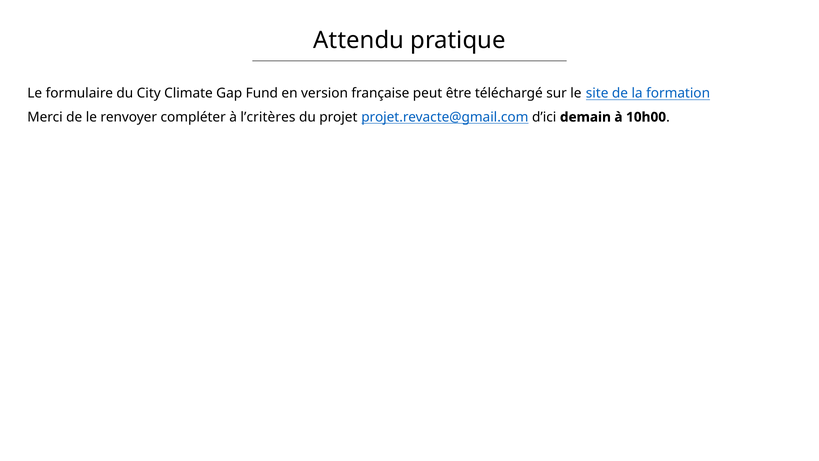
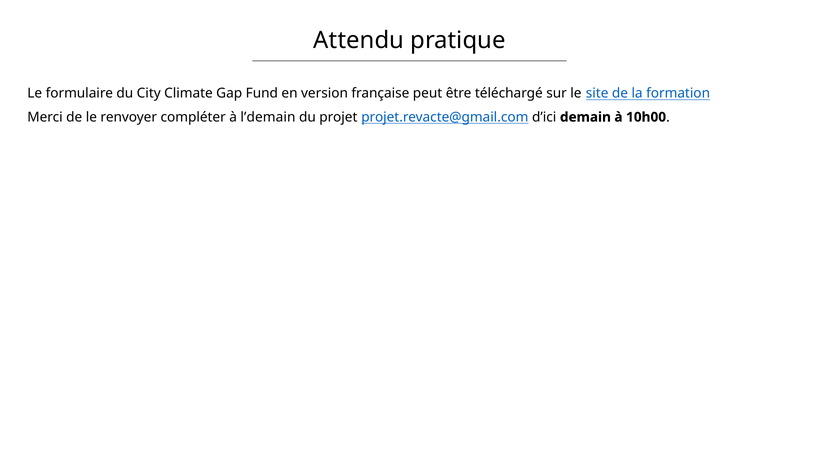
l’critères: l’critères -> l’demain (268, 117)
